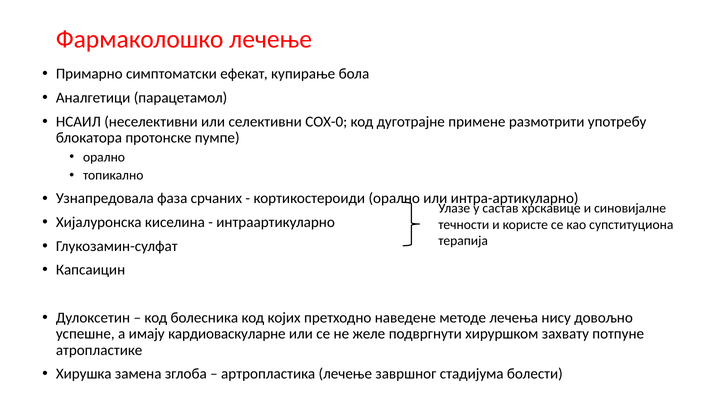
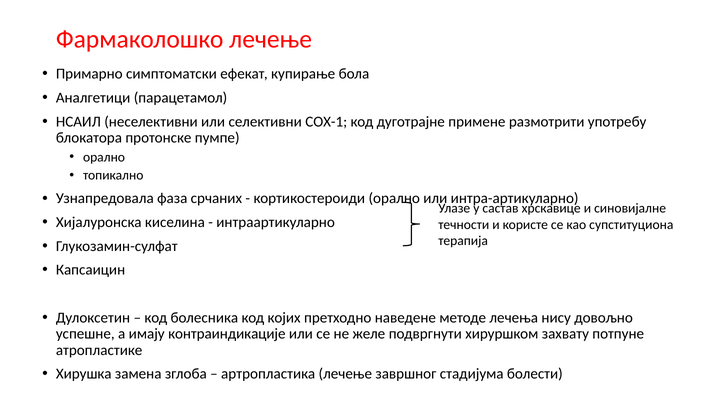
СОХ-0: СОХ-0 -> СОХ-1 (326, 121)
кардиоваскуларне: кардиоваскуларне -> контраиндикације (227, 334)
